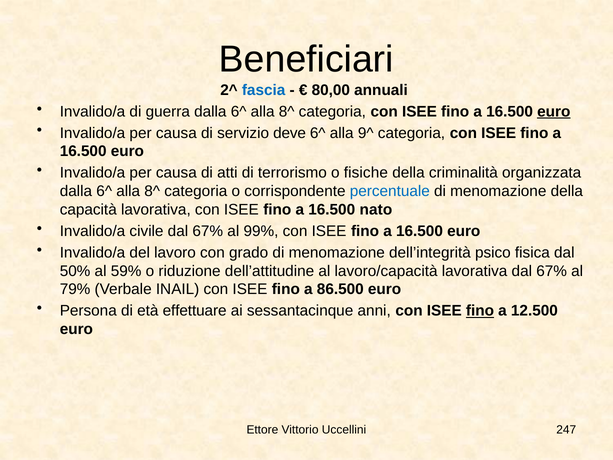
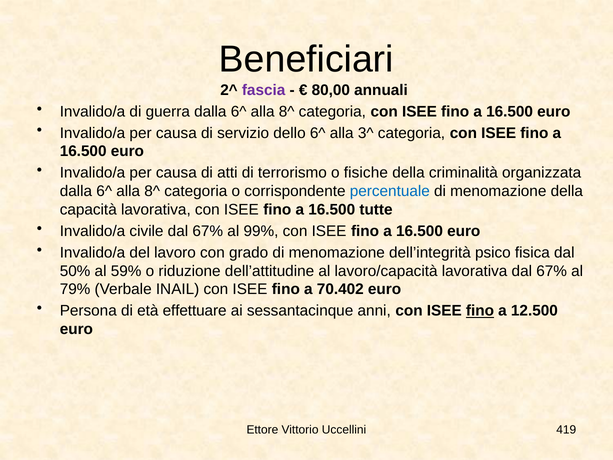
fascia colour: blue -> purple (264, 90)
euro underline: present -> none (554, 111)
deve: deve -> dello (289, 133)
9^: 9^ -> 3^ (366, 133)
nato: nato -> tutte (376, 209)
86.500: 86.500 -> 70.402 (340, 289)
247: 247 -> 419 (566, 430)
